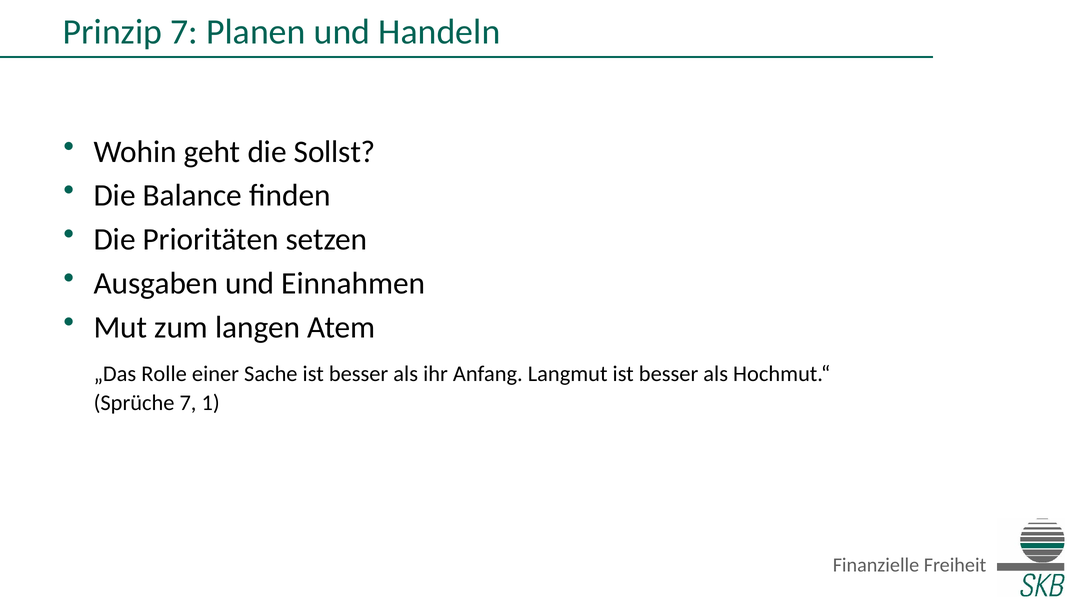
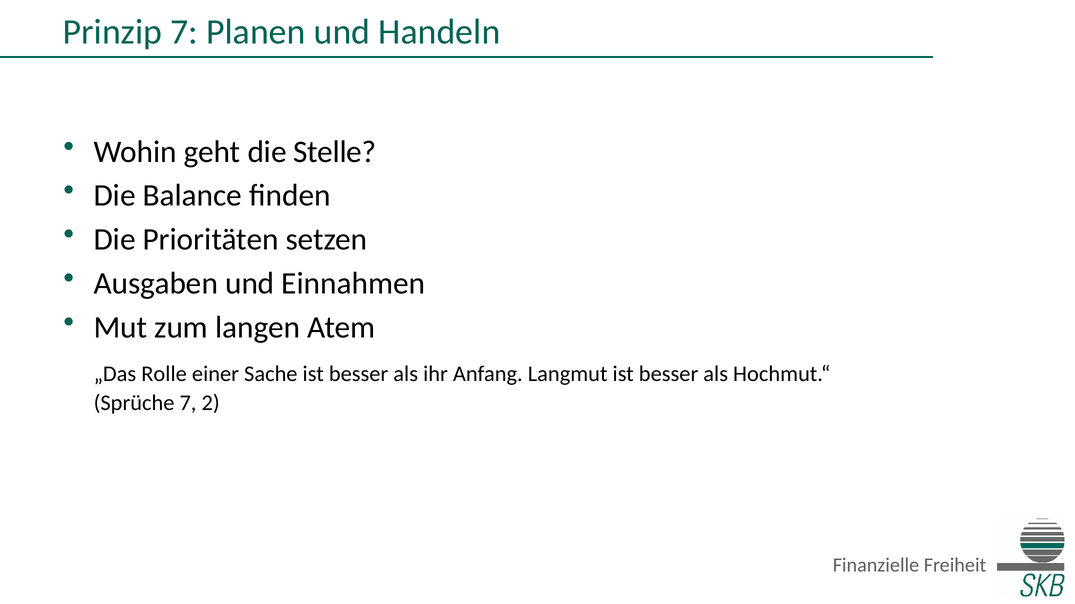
Sollst: Sollst -> Stelle (335, 152)
1: 1 -> 2 (211, 403)
